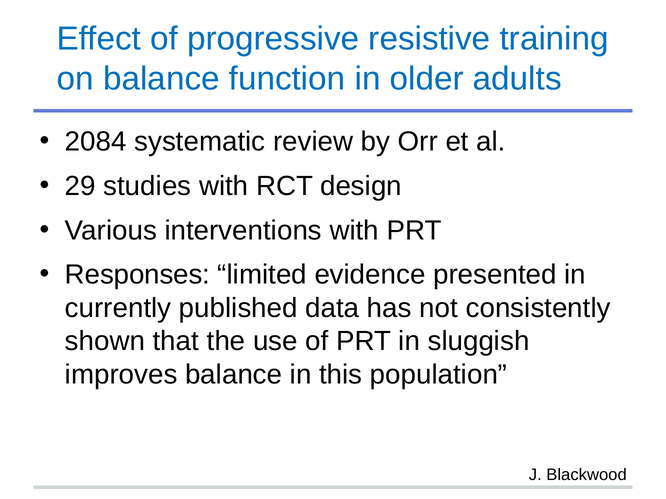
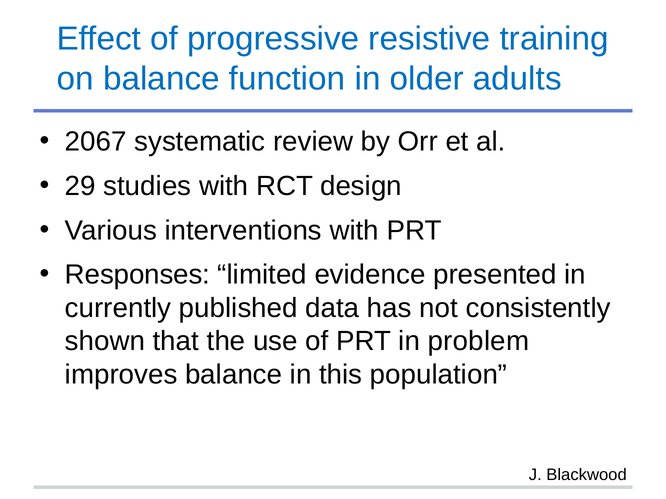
2084: 2084 -> 2067 (96, 142)
sluggish: sluggish -> problem (478, 342)
